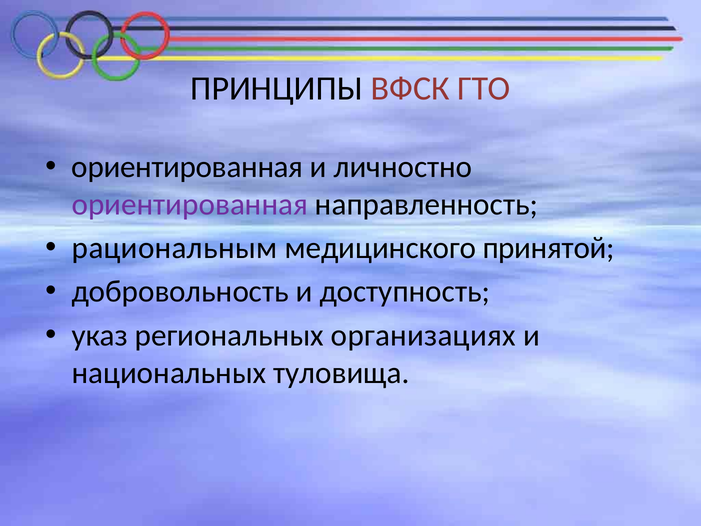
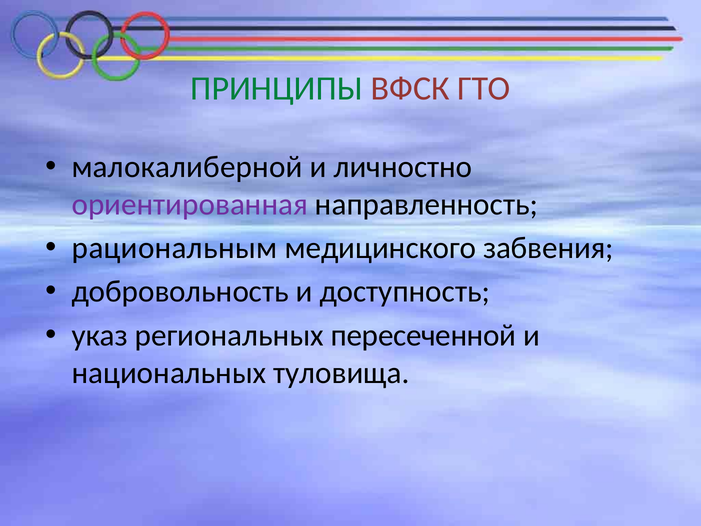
ПРИНЦИПЫ colour: black -> green (277, 88)
ориентированная: ориентированная -> малокалиберной (187, 167)
принятой: принятой -> забвения (548, 248)
организациях: организациях -> пересеченной (424, 335)
